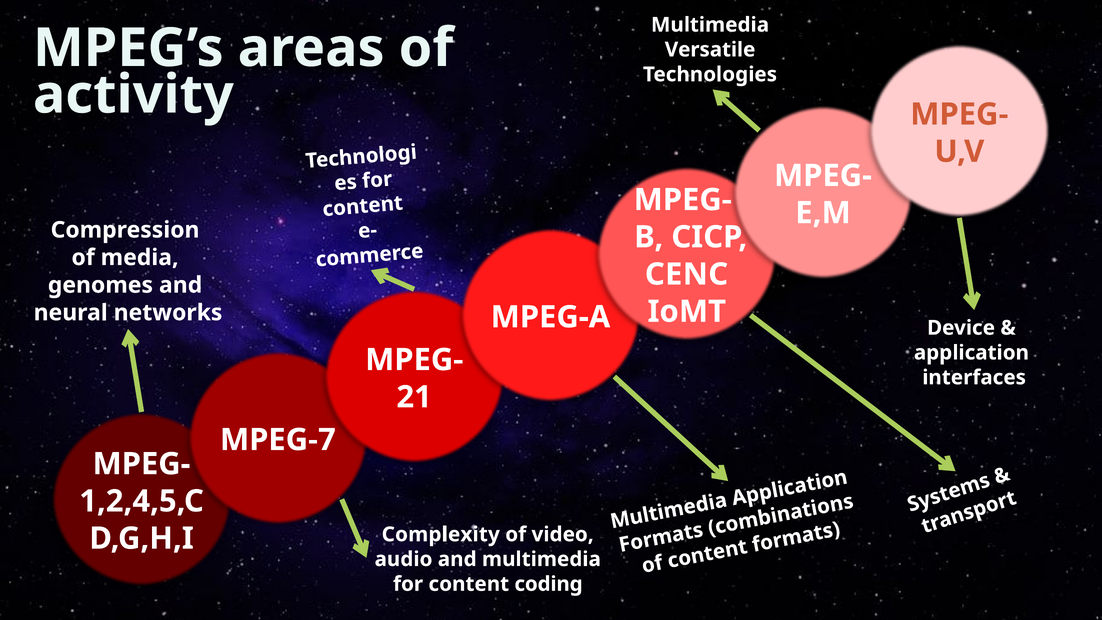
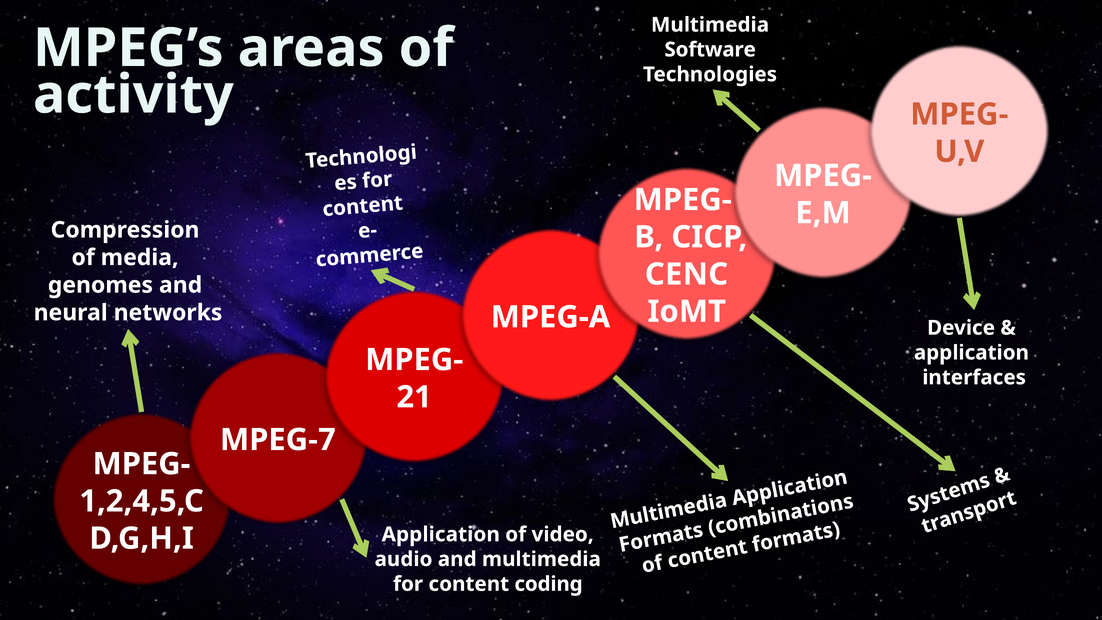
Versatile: Versatile -> Software (710, 50)
Complexity: Complexity -> Application (441, 534)
